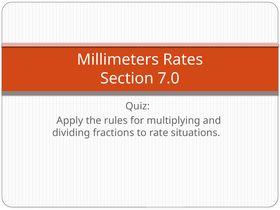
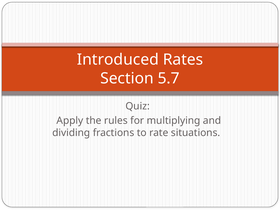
Millimeters: Millimeters -> Introduced (118, 60)
7.0: 7.0 -> 5.7 (169, 78)
